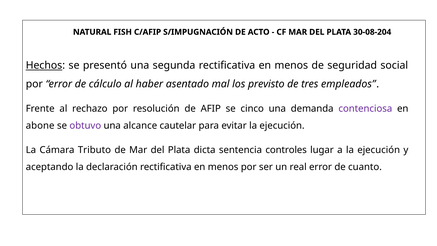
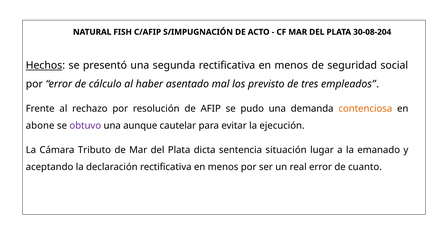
cinco: cinco -> pudo (252, 109)
contenciosa colour: purple -> orange (365, 109)
alcance: alcance -> aunque (140, 126)
controles: controles -> situación (286, 150)
a la ejecución: ejecución -> emanado (379, 150)
